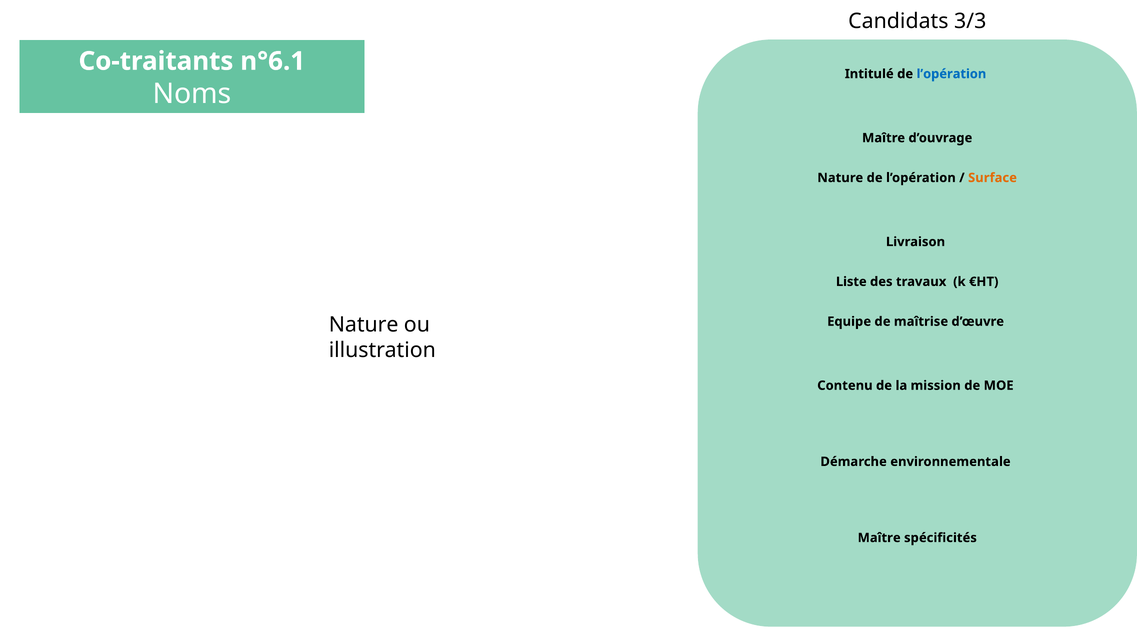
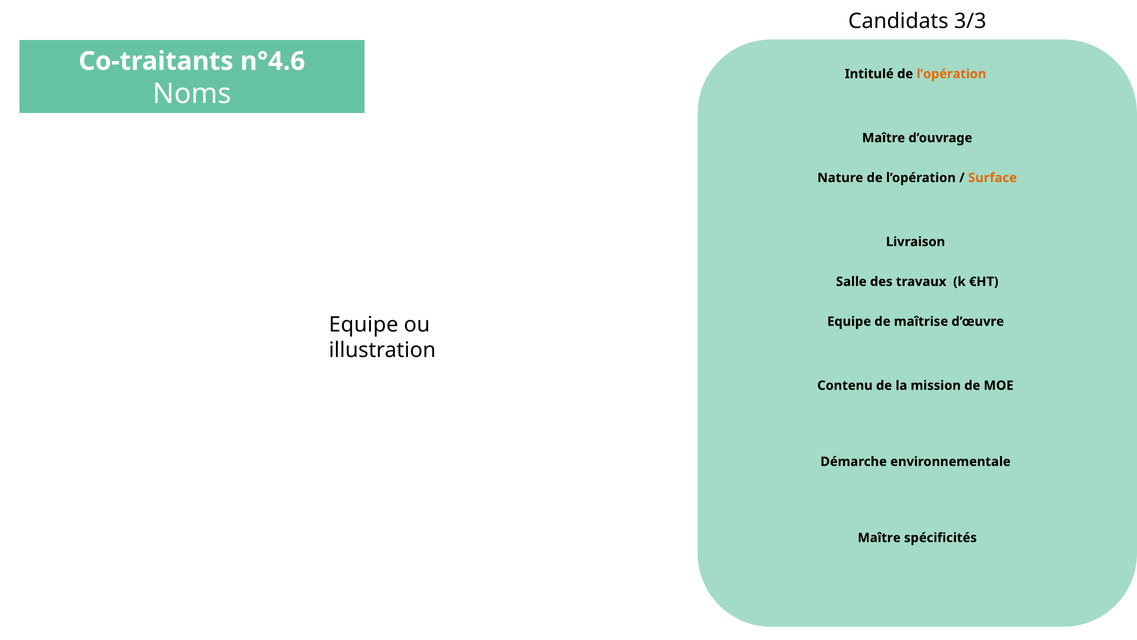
n°6.1: n°6.1 -> n°4.6 (273, 61)
l’opération colour: blue -> orange (951, 74)
Liste: Liste -> Salle (851, 281)
Nature: Nature -> Equipe (364, 324)
